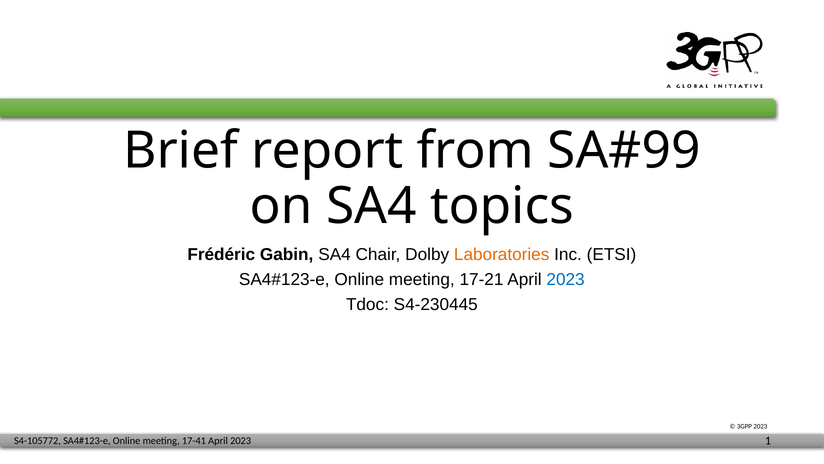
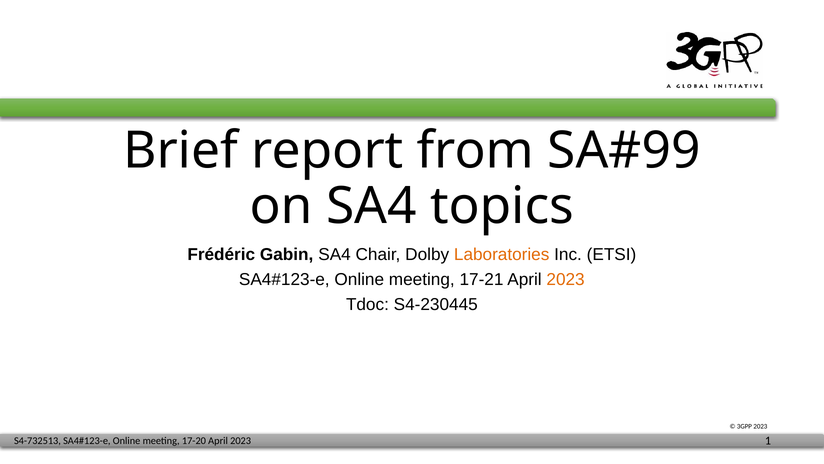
2023 colour: blue -> orange (566, 279)
S4-105772: S4-105772 -> S4-732513 (37, 441)
17-41: 17-41 -> 17-20 (194, 441)
